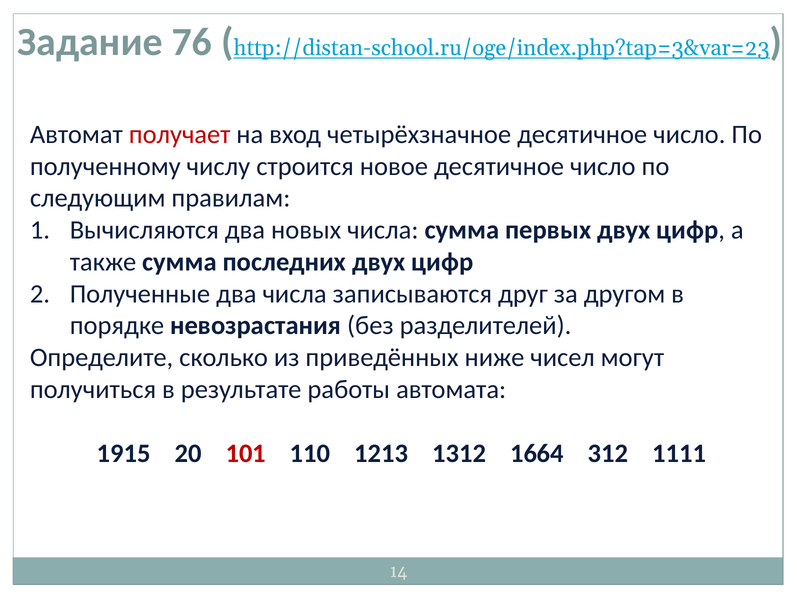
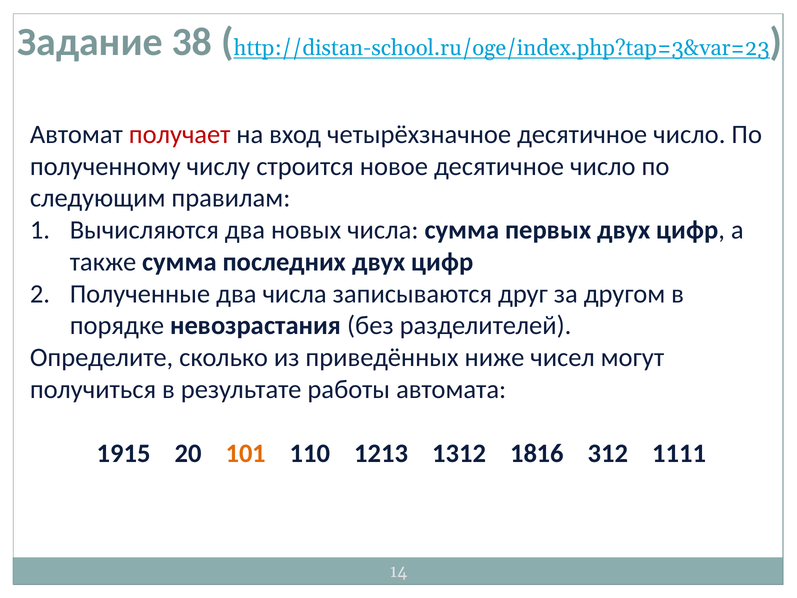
76: 76 -> 38 (192, 42)
101 colour: red -> orange (246, 453)
1664: 1664 -> 1816 (537, 453)
